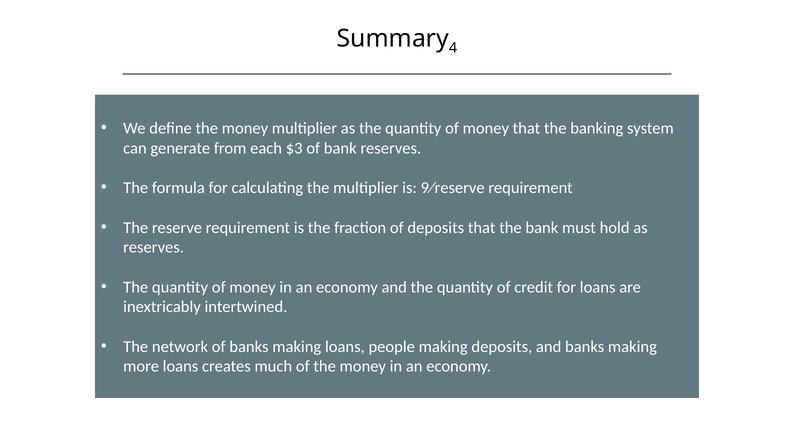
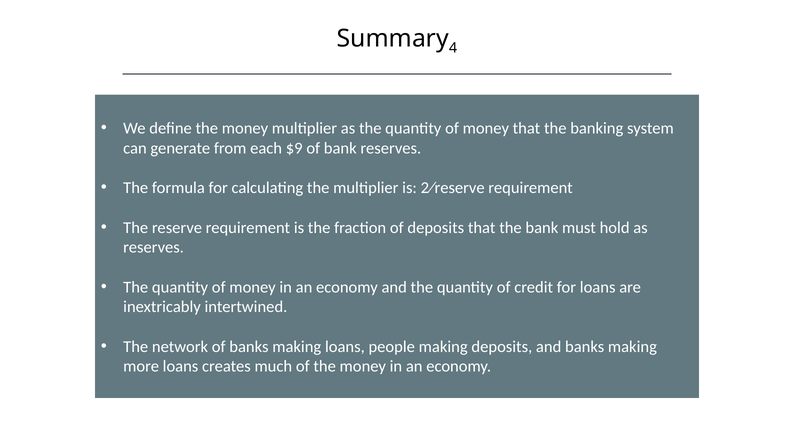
$3: $3 -> $9 (294, 148)
9∕reserve: 9∕reserve -> 2∕reserve (453, 188)
